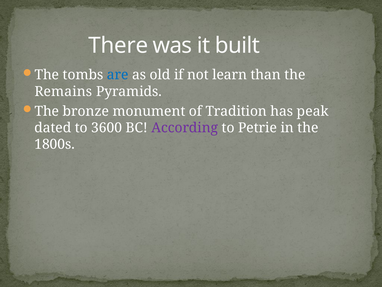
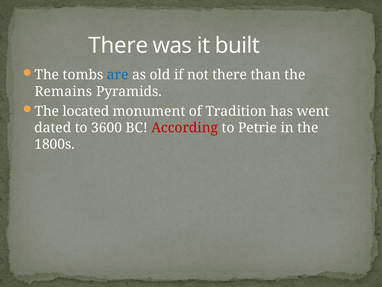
not learn: learn -> there (230, 75)
bronze: bronze -> located (86, 111)
peak: peak -> went (313, 111)
According colour: purple -> red (185, 128)
